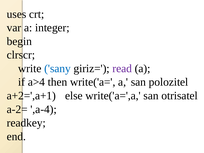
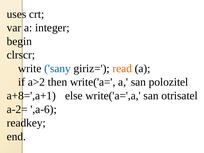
read colour: purple -> orange (122, 68)
a>4: a>4 -> a>2 (36, 82)
a+2=',a+1: a+2=',a+1 -> a+8=',a+1 (31, 96)
,a-4: ,a-4 -> ,a-6 (44, 109)
